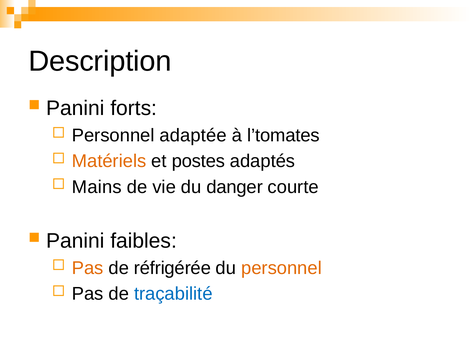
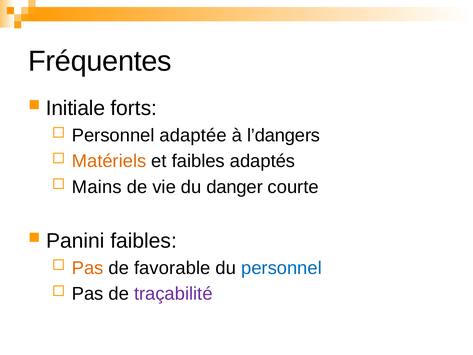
Description: Description -> Fréquentes (100, 61)
Panini: Panini -> Initiale (75, 108)
l’tomates: l’tomates -> l’dangers (284, 135)
et postes: postes -> faibles (198, 161)
réfrigérée: réfrigérée -> favorable (172, 268)
personnel colour: orange -> blue (281, 268)
traçabilité colour: blue -> purple (173, 294)
